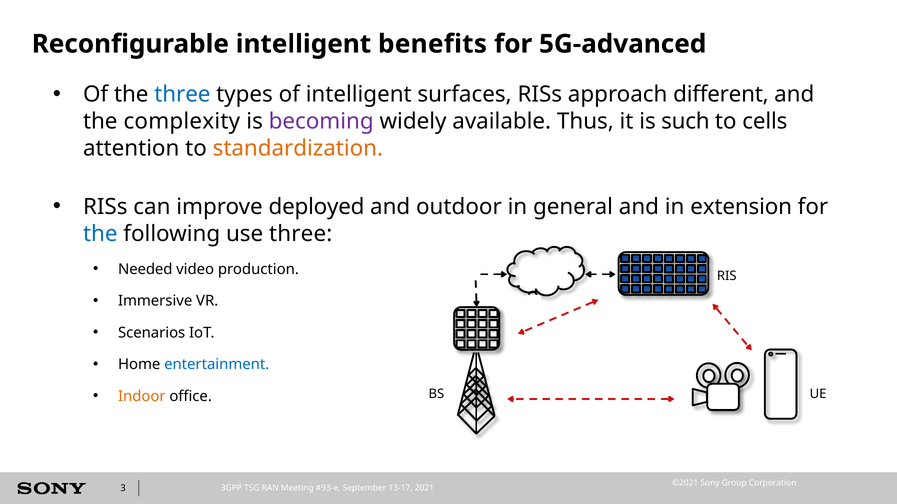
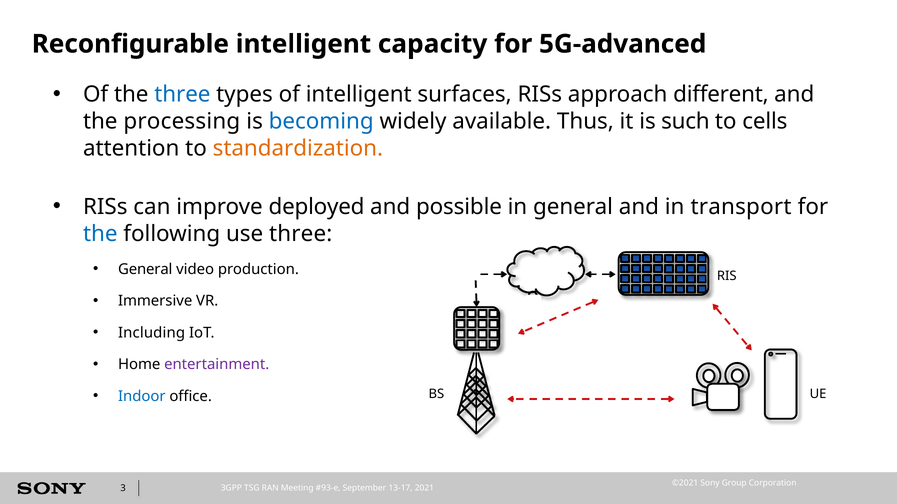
benefits: benefits -> capacity (433, 44)
complexity: complexity -> processing (182, 121)
becoming colour: purple -> blue (321, 121)
outdoor: outdoor -> possible (459, 207)
extension: extension -> transport (741, 207)
Needed: Needed -> General (145, 269)
Scenarios: Scenarios -> Including (152, 333)
entertainment colour: blue -> purple (217, 365)
Indoor colour: orange -> blue (142, 396)
